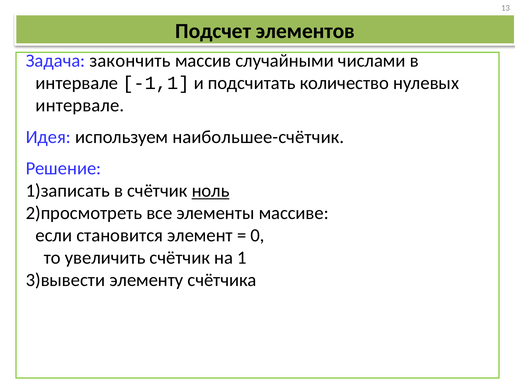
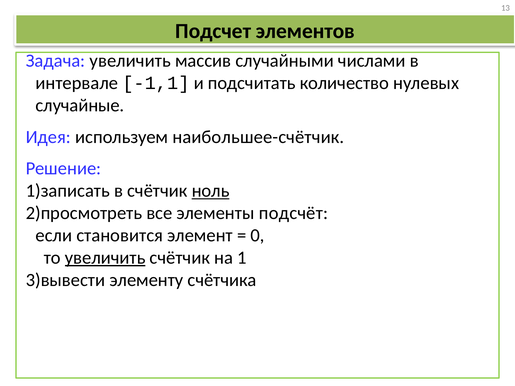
Задача закончить: закончить -> увеличить (130, 61)
интервале: интервале -> случайные (80, 105)
массиве: массиве -> подсчёт (294, 213)
увеличить underline: none -> present (105, 258)
